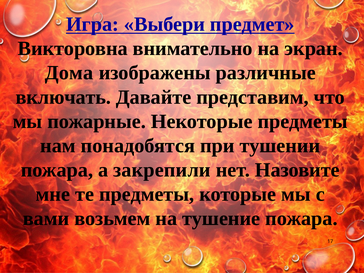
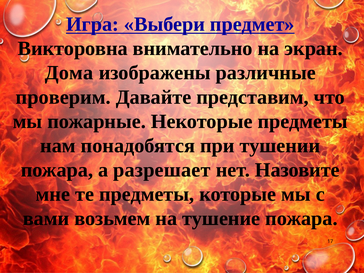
включать: включать -> проверим (63, 97)
закрепили: закрепили -> разрешает (162, 170)
